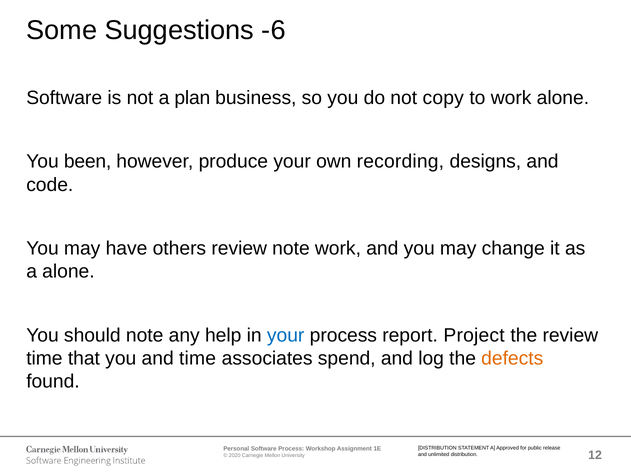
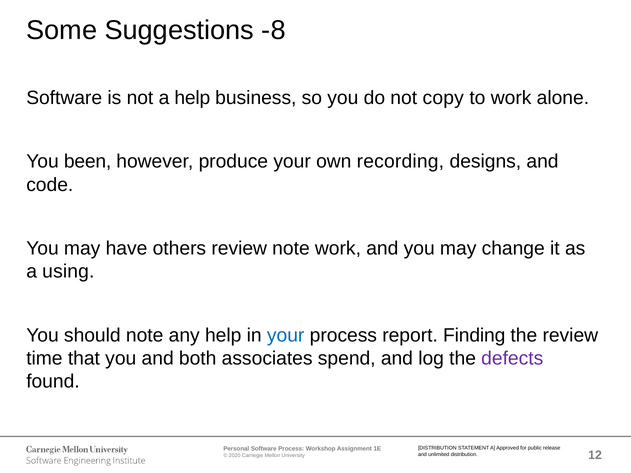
-6: -6 -> -8 (274, 30)
a plan: plan -> help (192, 98)
a alone: alone -> using (68, 272)
Project: Project -> Finding (474, 336)
and time: time -> both (198, 359)
defects colour: orange -> purple (512, 359)
